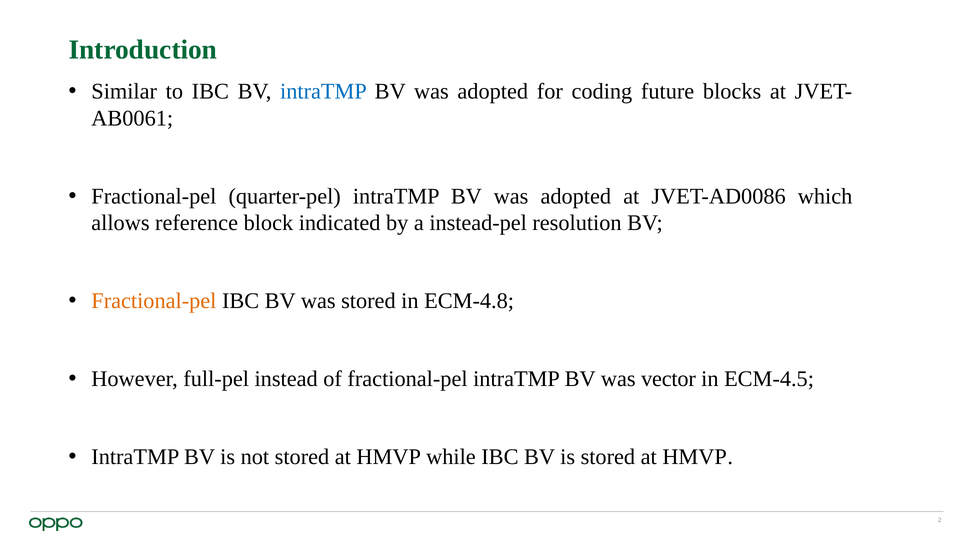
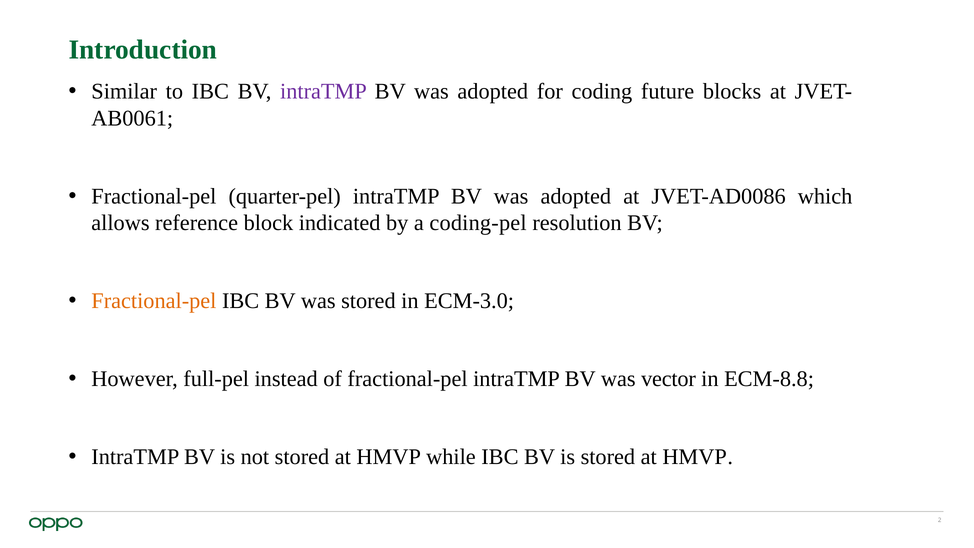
intraTMP colour: blue -> purple (323, 92)
instead-pel: instead-pel -> coding-pel (478, 223)
ECM-4.8: ECM-4.8 -> ECM-3.0 (469, 301)
ECM-4.5: ECM-4.5 -> ECM-8.8 (769, 379)
